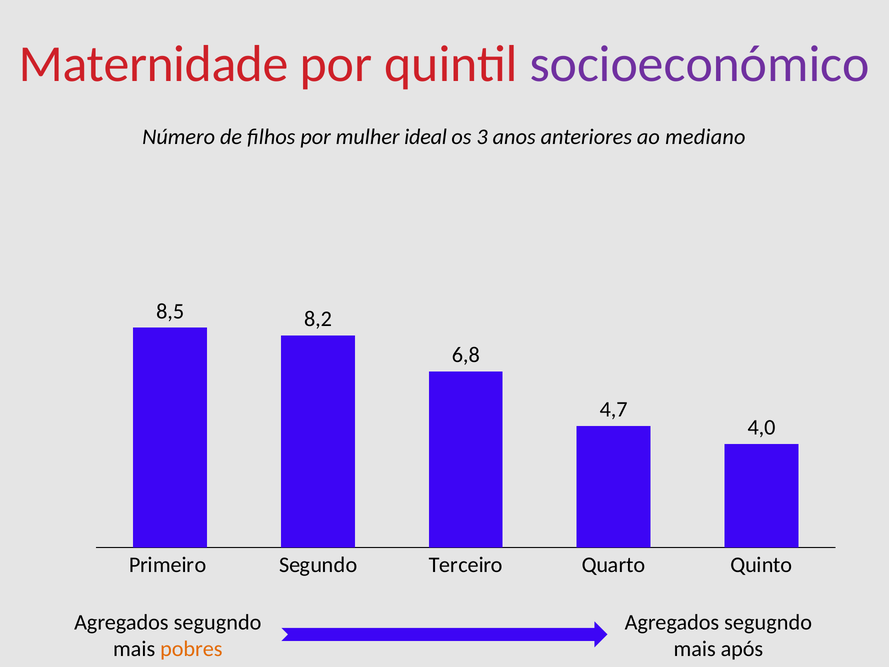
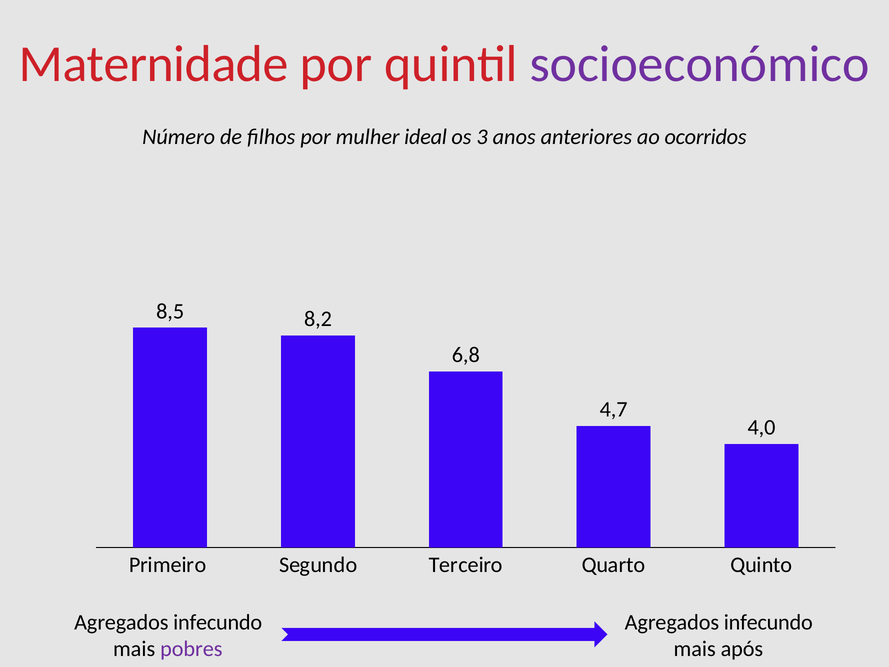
mediano: mediano -> ocorridos (706, 137)
segugndo: segugndo -> infecundo (218, 622)
segugndo: segugndo -> infecundo (768, 622)
pobres colour: orange -> purple (191, 649)
